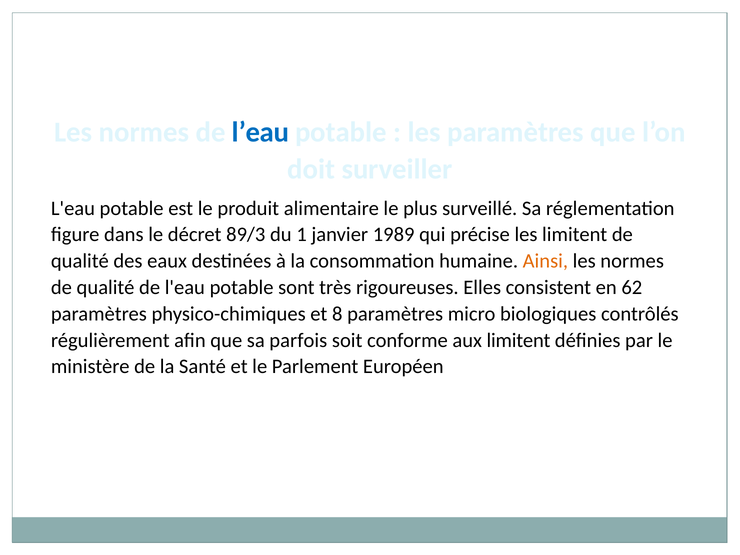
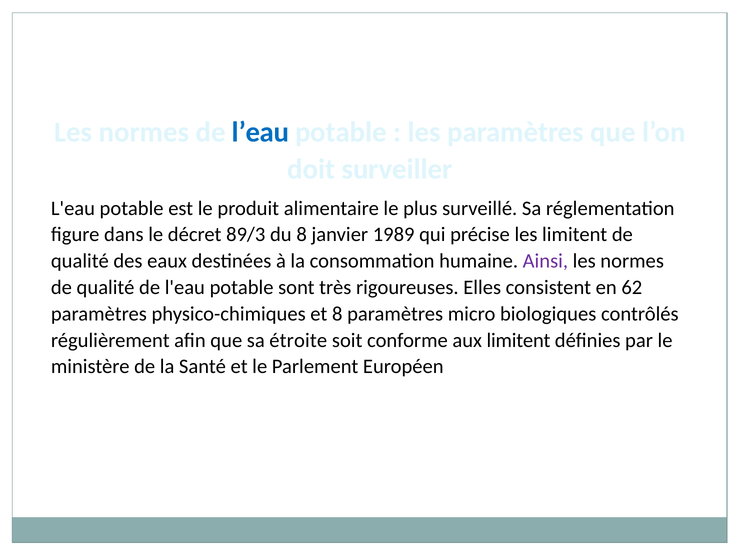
du 1: 1 -> 8 (302, 235)
Ainsi colour: orange -> purple (545, 261)
parfois: parfois -> étroite (298, 340)
